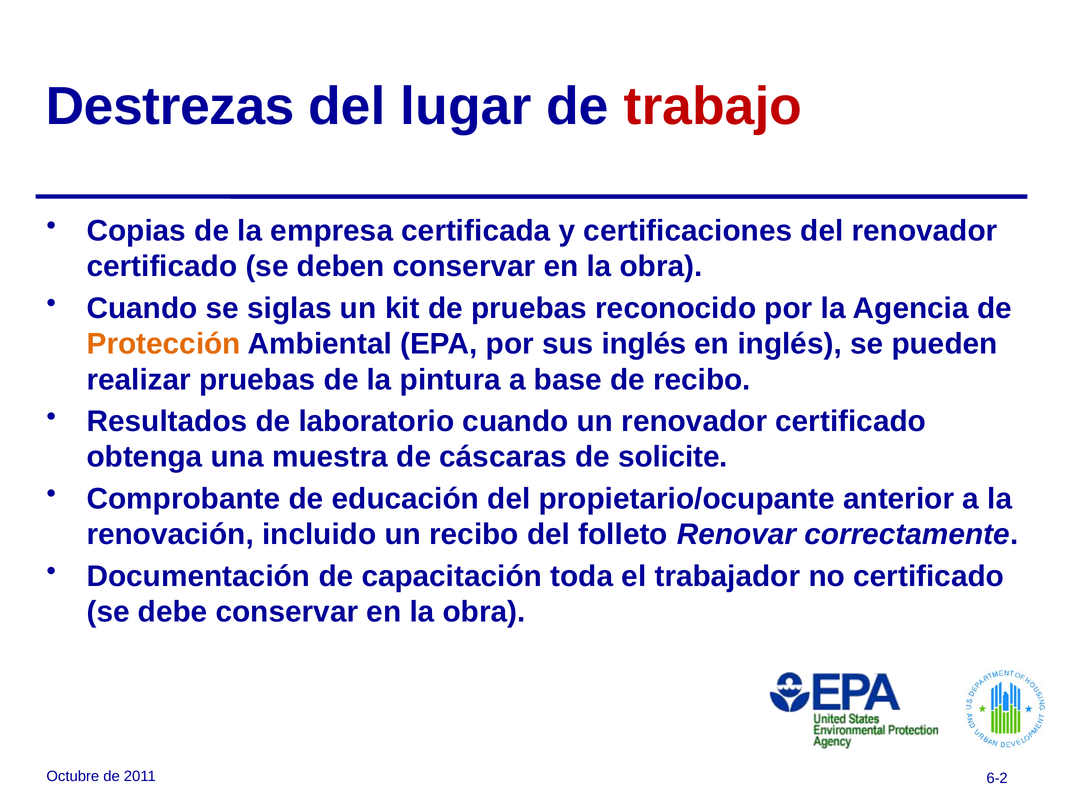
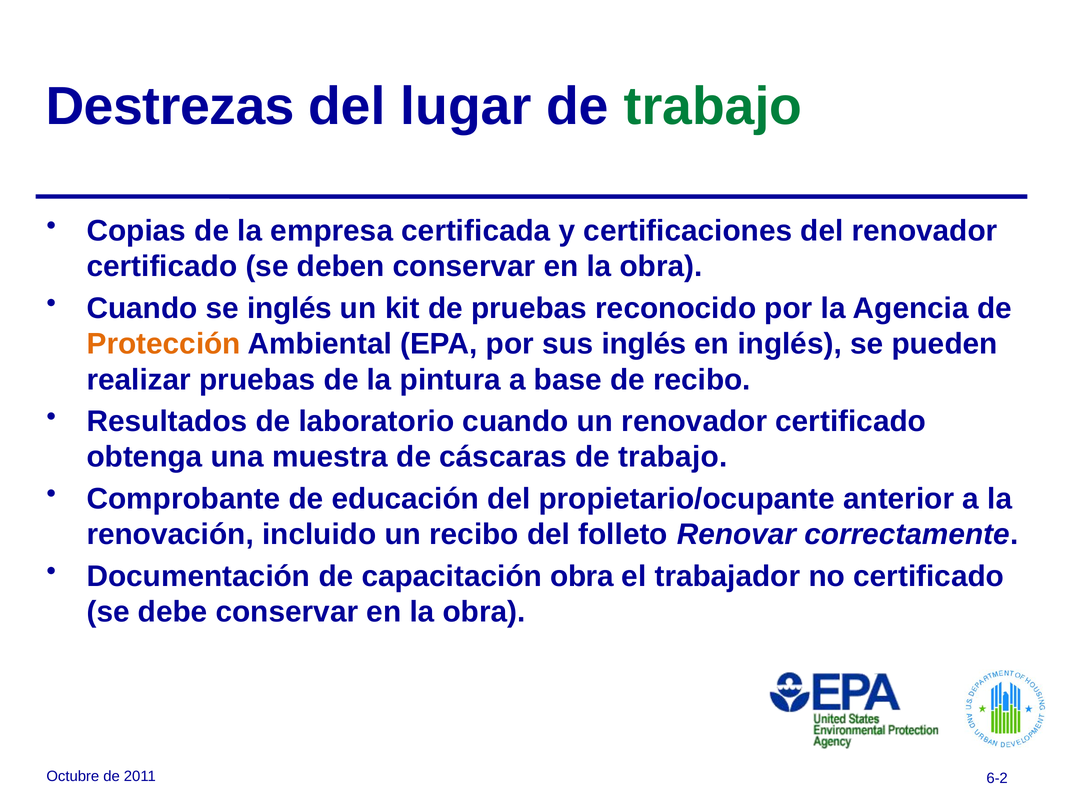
trabajo colour: red -> green (713, 106)
se siglas: siglas -> inglés (290, 308)
cáscaras de solicite: solicite -> trabajo (673, 457)
capacitación toda: toda -> obra (582, 576)
